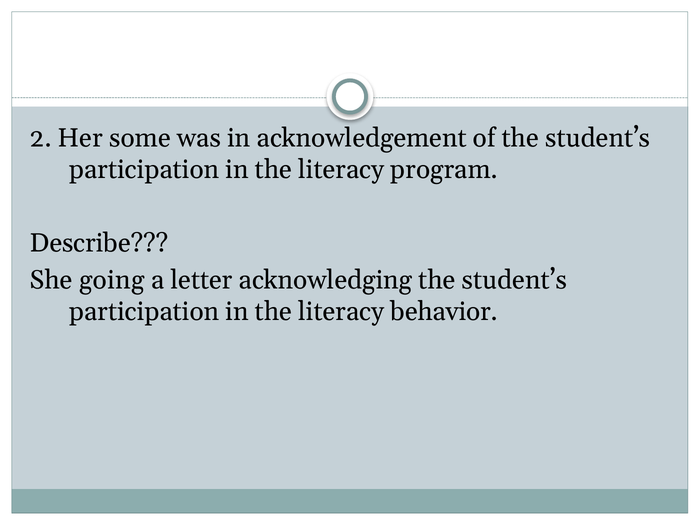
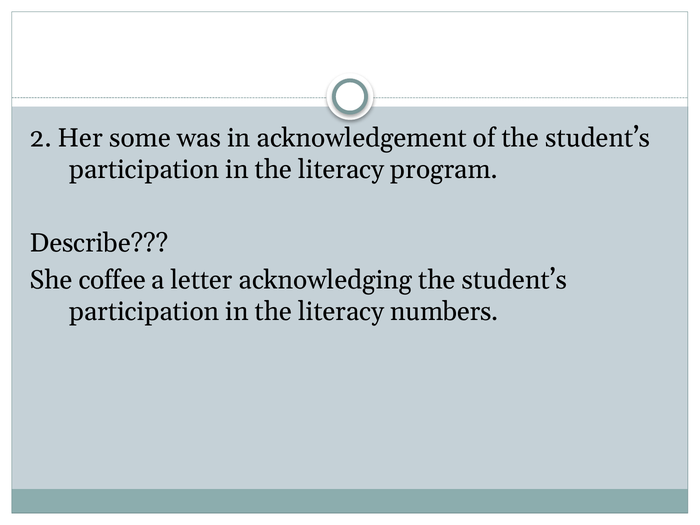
going: going -> coffee (112, 280)
behavior: behavior -> numbers (444, 311)
